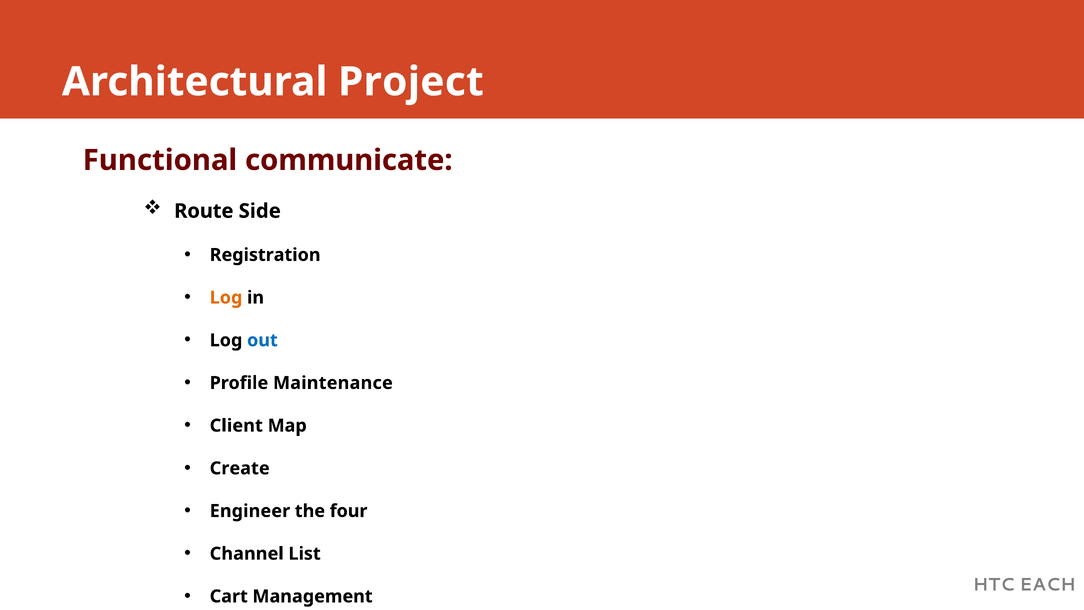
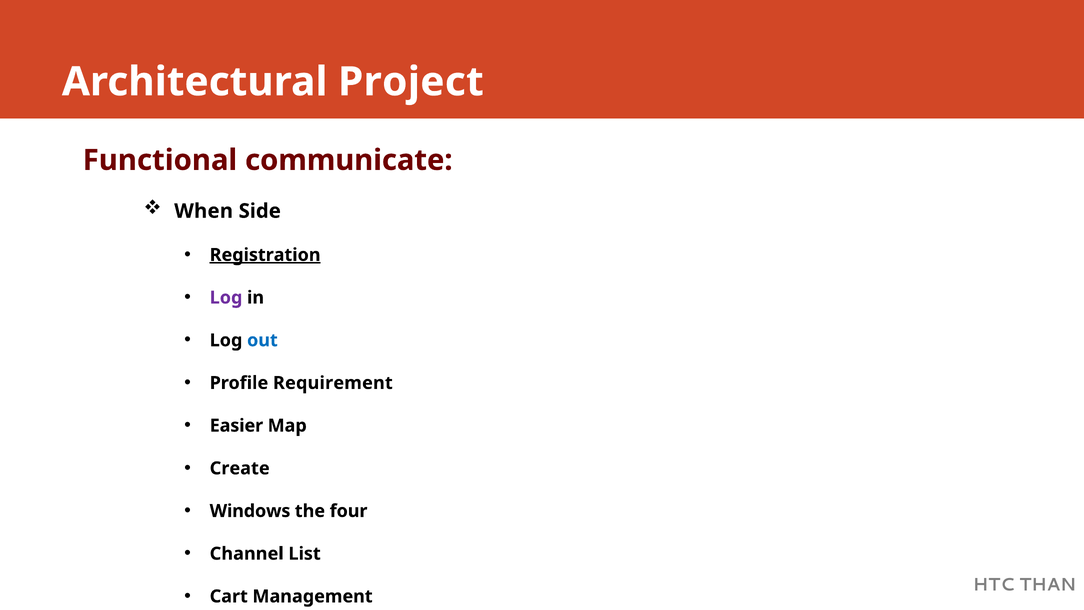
Route: Route -> When (204, 211)
Registration underline: none -> present (265, 255)
Log colour: orange -> purple (226, 298)
Maintenance: Maintenance -> Requirement (333, 383)
Client: Client -> Easier (236, 426)
Engineer: Engineer -> Windows (250, 511)
EACH: EACH -> THAN (1048, 585)
